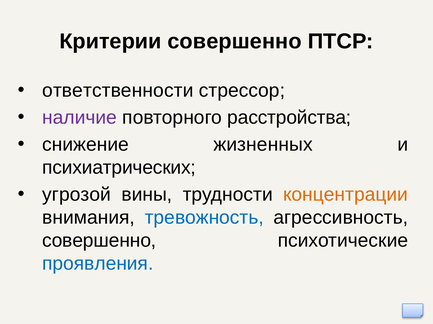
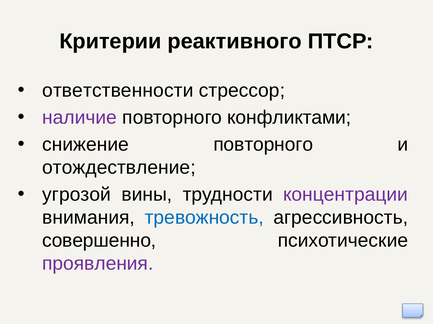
Критерии совершенно: совершенно -> реактивного (235, 42)
расстройства: расстройства -> конфликтами (289, 118)
снижение жизненных: жизненных -> повторного (263, 145)
психиатрических: психиатрических -> отождествление (119, 168)
концентрации colour: orange -> purple (346, 195)
проявления colour: blue -> purple (98, 264)
